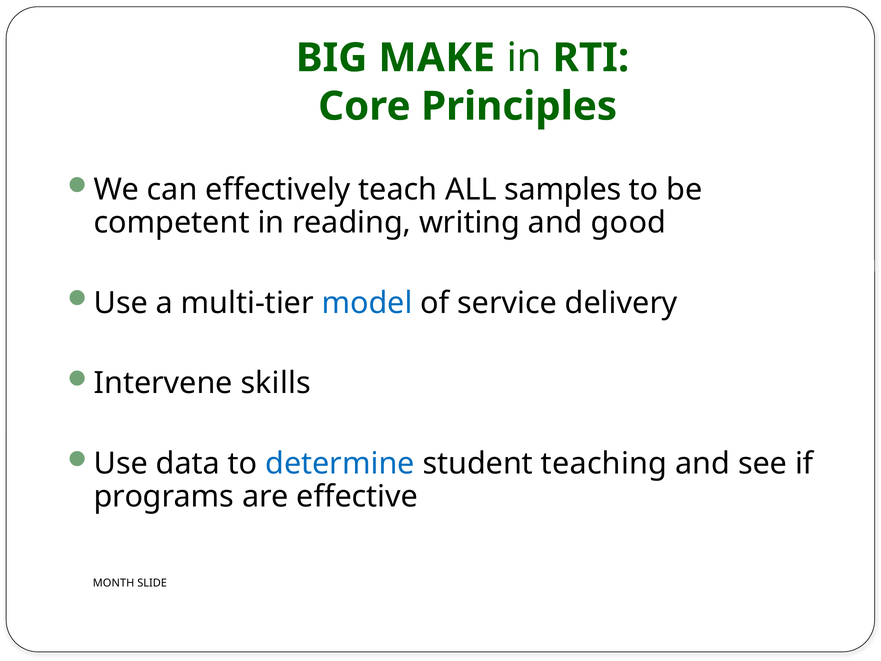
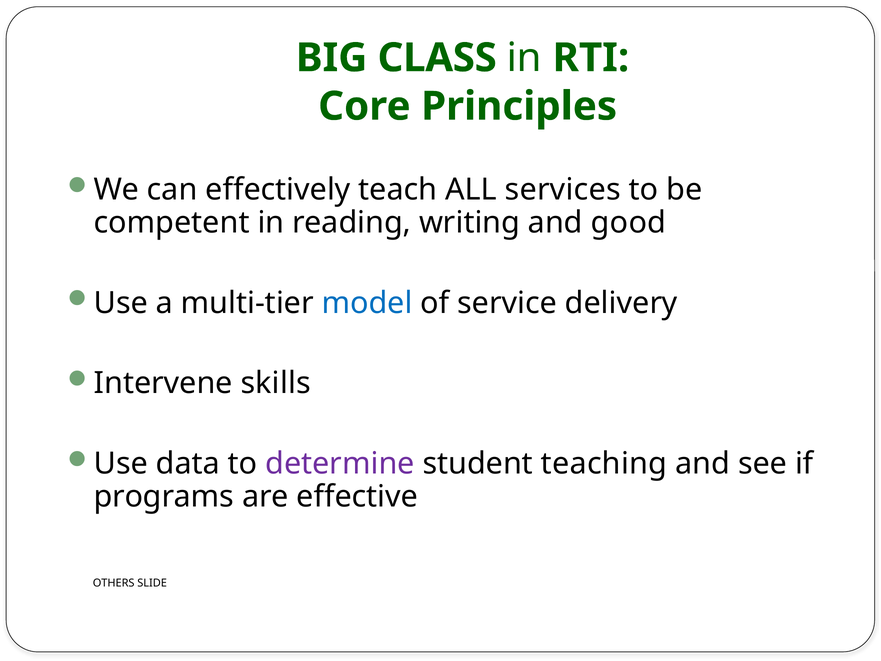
MAKE: MAKE -> CLASS (437, 58)
samples: samples -> services (563, 190)
determine colour: blue -> purple (340, 463)
MONTH: MONTH -> OTHERS (114, 583)
